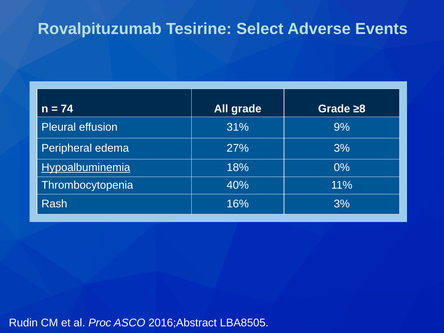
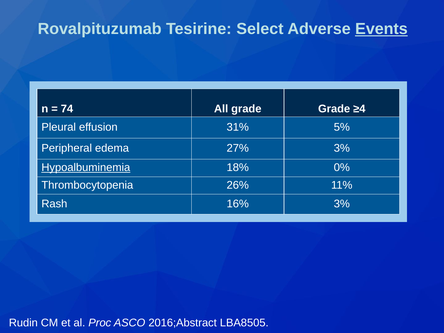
Events underline: none -> present (381, 29)
≥8: ≥8 -> ≥4 (359, 109)
9%: 9% -> 5% (342, 127)
40%: 40% -> 26% (238, 185)
